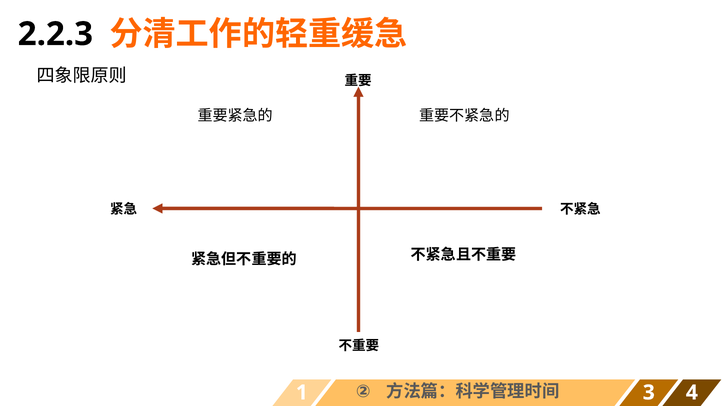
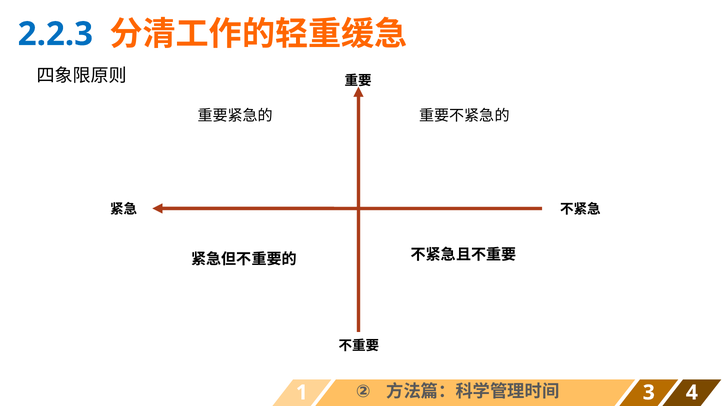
2.2.3 colour: black -> blue (55, 34)
